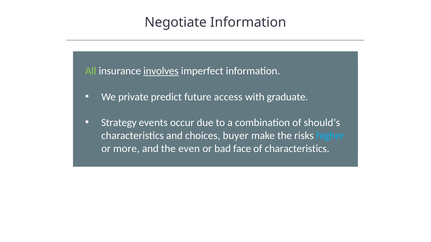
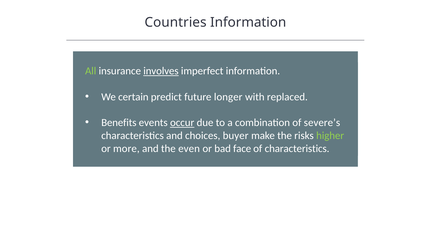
Negotiate: Negotiate -> Countries (176, 23)
private: private -> certain (133, 97)
access: access -> longer (228, 97)
graduate: graduate -> replaced (287, 97)
Strategy: Strategy -> Benefits (119, 123)
occur underline: none -> present (182, 123)
should’s: should’s -> severe’s (322, 123)
higher colour: light blue -> light green (330, 136)
